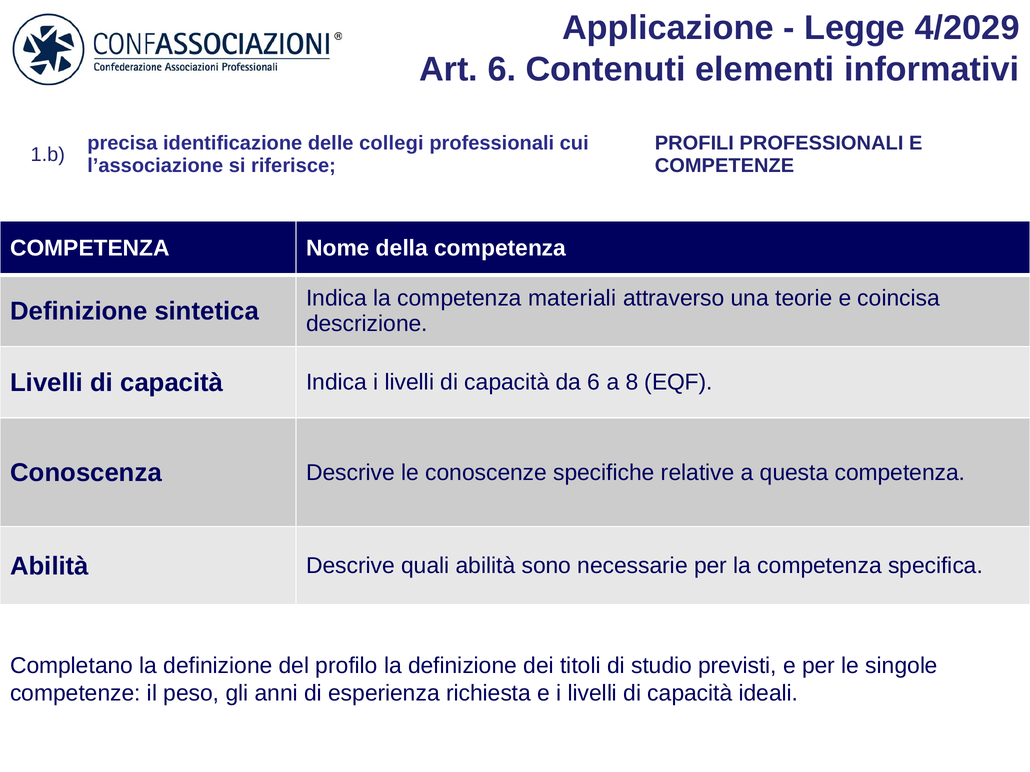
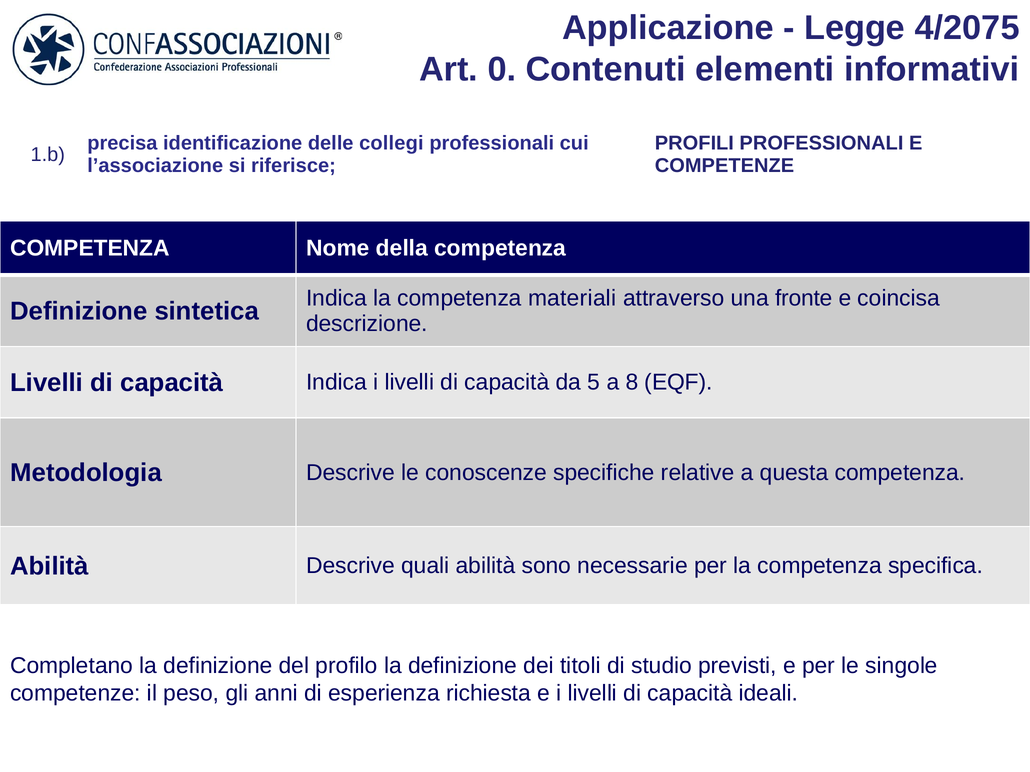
4/2029: 4/2029 -> 4/2075 (967, 28)
Art 6: 6 -> 0 (502, 69)
teorie: teorie -> fronte (804, 299)
da 6: 6 -> 5 (594, 383)
Conoscenza: Conoscenza -> Metodologia (86, 473)
